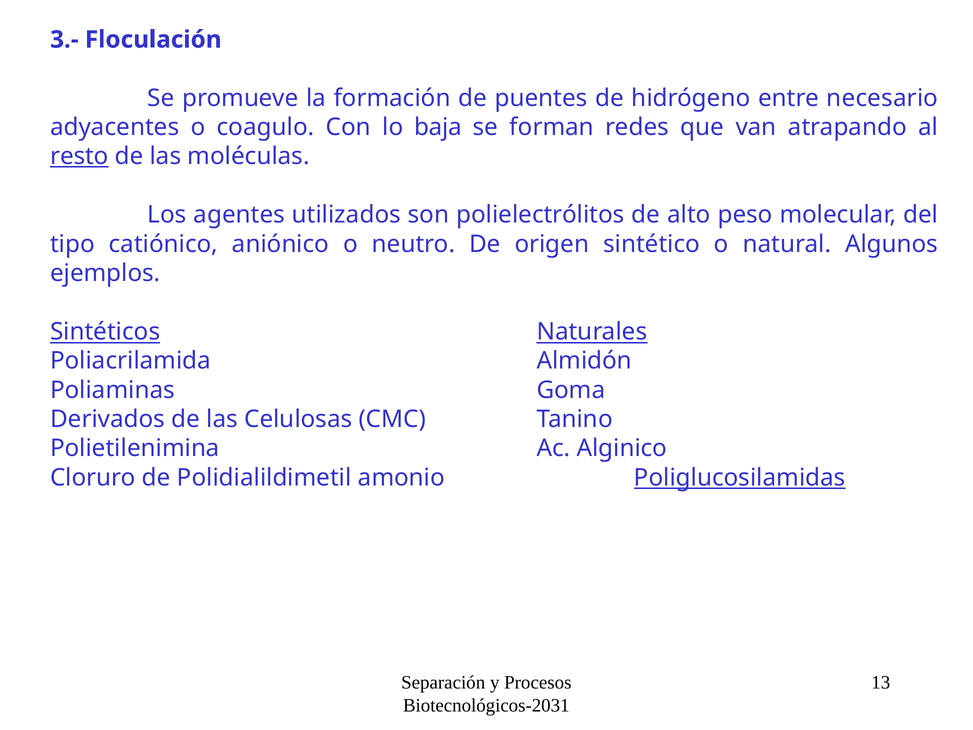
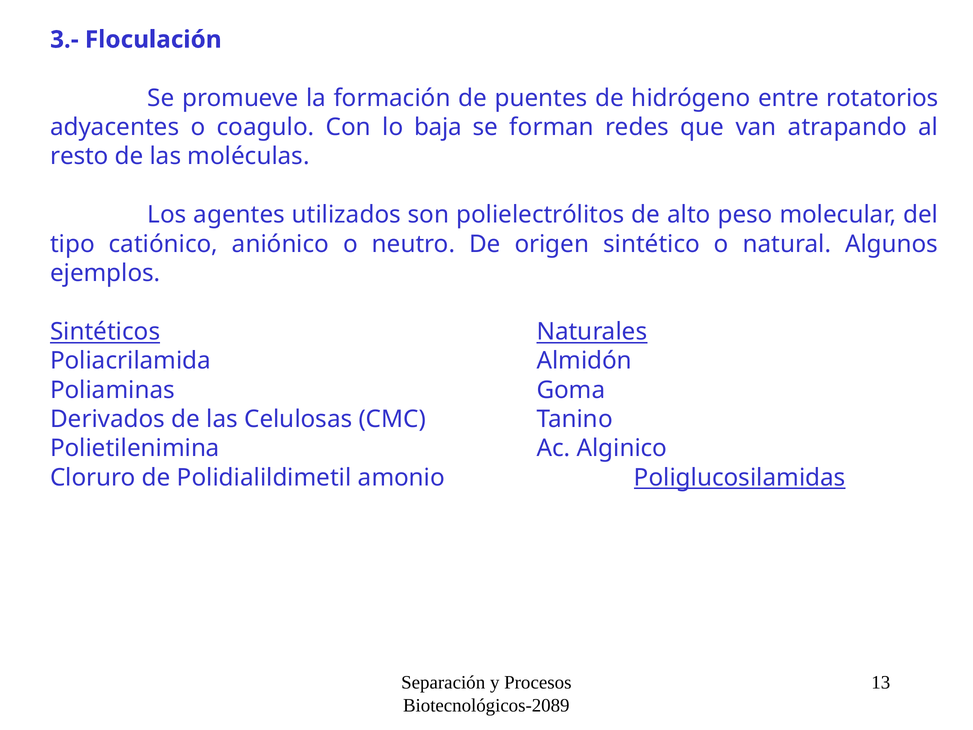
necesario: necesario -> rotatorios (882, 98)
resto underline: present -> none (79, 156)
Biotecnológicos-2031: Biotecnológicos-2031 -> Biotecnológicos-2089 (486, 705)
